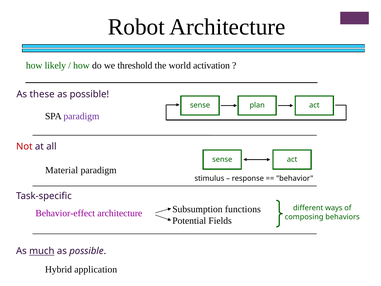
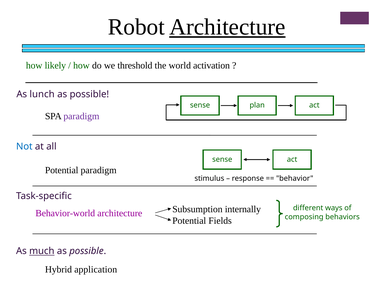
Architecture underline: none -> present (227, 27)
these: these -> lunch (42, 94)
Not colour: red -> blue (24, 146)
Material: Material -> Potential (62, 170)
functions: functions -> internally (243, 209)
Behavior-effect: Behavior-effect -> Behavior-world (65, 213)
